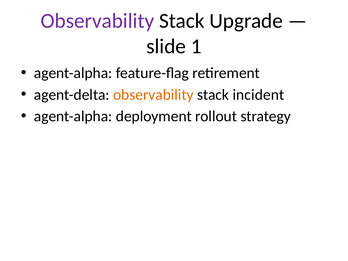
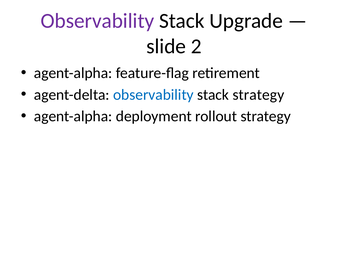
1: 1 -> 2 (196, 46)
observability colour: orange -> blue (153, 95)
stack incident: incident -> strategy (258, 95)
